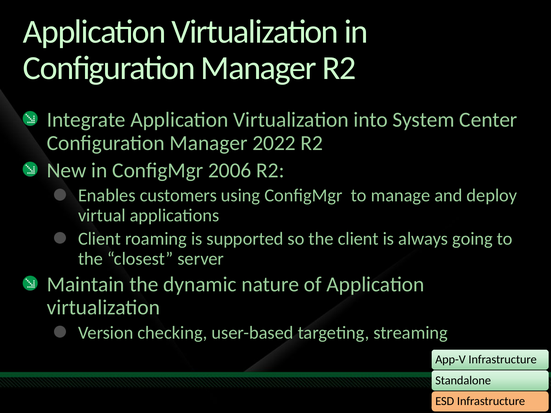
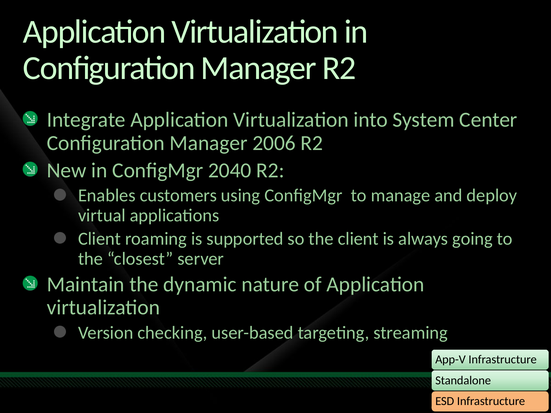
2022: 2022 -> 2006 (274, 143)
2006: 2006 -> 2040 (230, 171)
